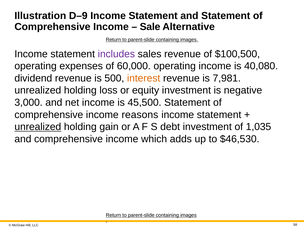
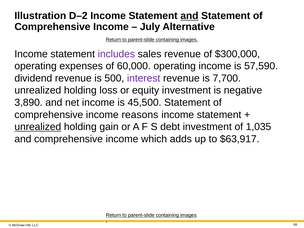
D–9: D–9 -> D–2 (78, 16)
and underline: none -> present (189, 16)
Sale: Sale -> July (150, 27)
$100,500: $100,500 -> $300,000 (237, 54)
40,080: 40,080 -> 57,590 (261, 66)
interest colour: orange -> purple (144, 78)
7,981: 7,981 -> 7,700 (227, 78)
3,000: 3,000 -> 3,890 (29, 103)
$46,530: $46,530 -> $63,917 (240, 139)
